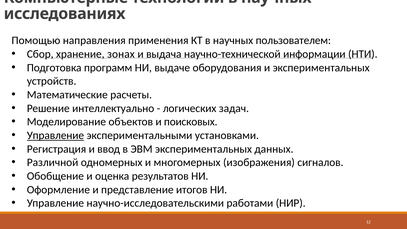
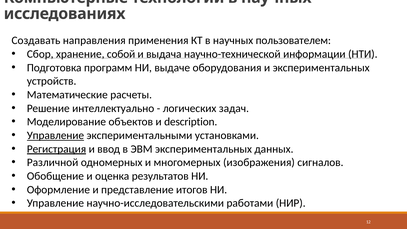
Помощью: Помощью -> Создавать (36, 40)
зонах: зонах -> собой (121, 54)
поисковых: поисковых -> description (191, 122)
Регистрация underline: none -> present (56, 149)
